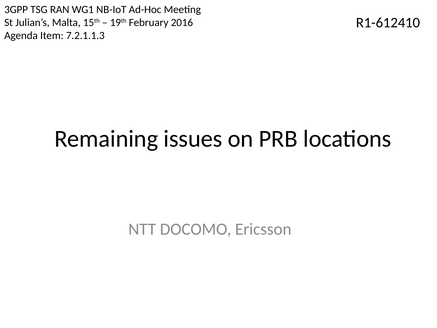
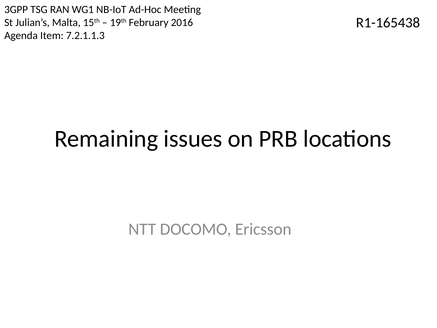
R1-612410: R1-612410 -> R1-165438 (388, 23)
